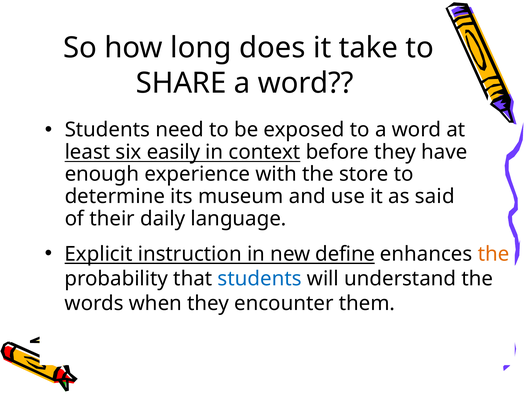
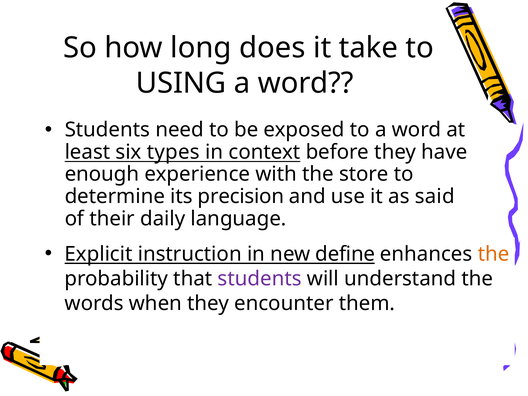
SHARE: SHARE -> USING (181, 83)
easily: easily -> types (173, 152)
museum: museum -> precision (241, 196)
students colour: blue -> purple (260, 279)
